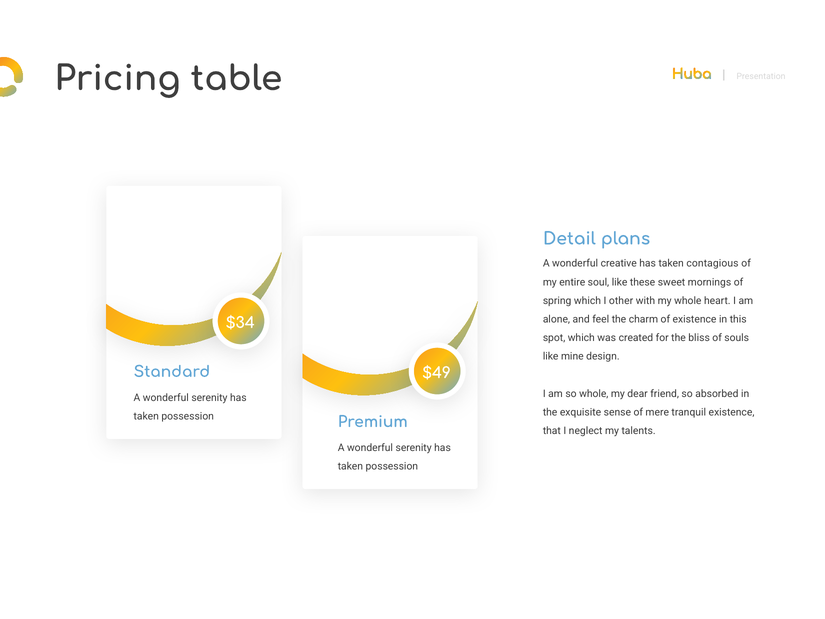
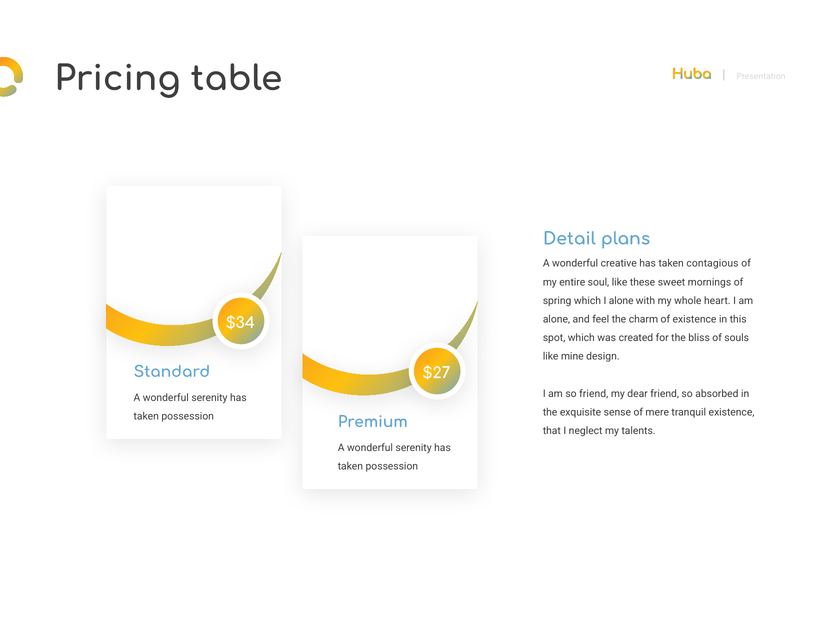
I other: other -> alone (621, 301)
$49: $49 -> $27 (436, 373)
so whole: whole -> friend (594, 394)
